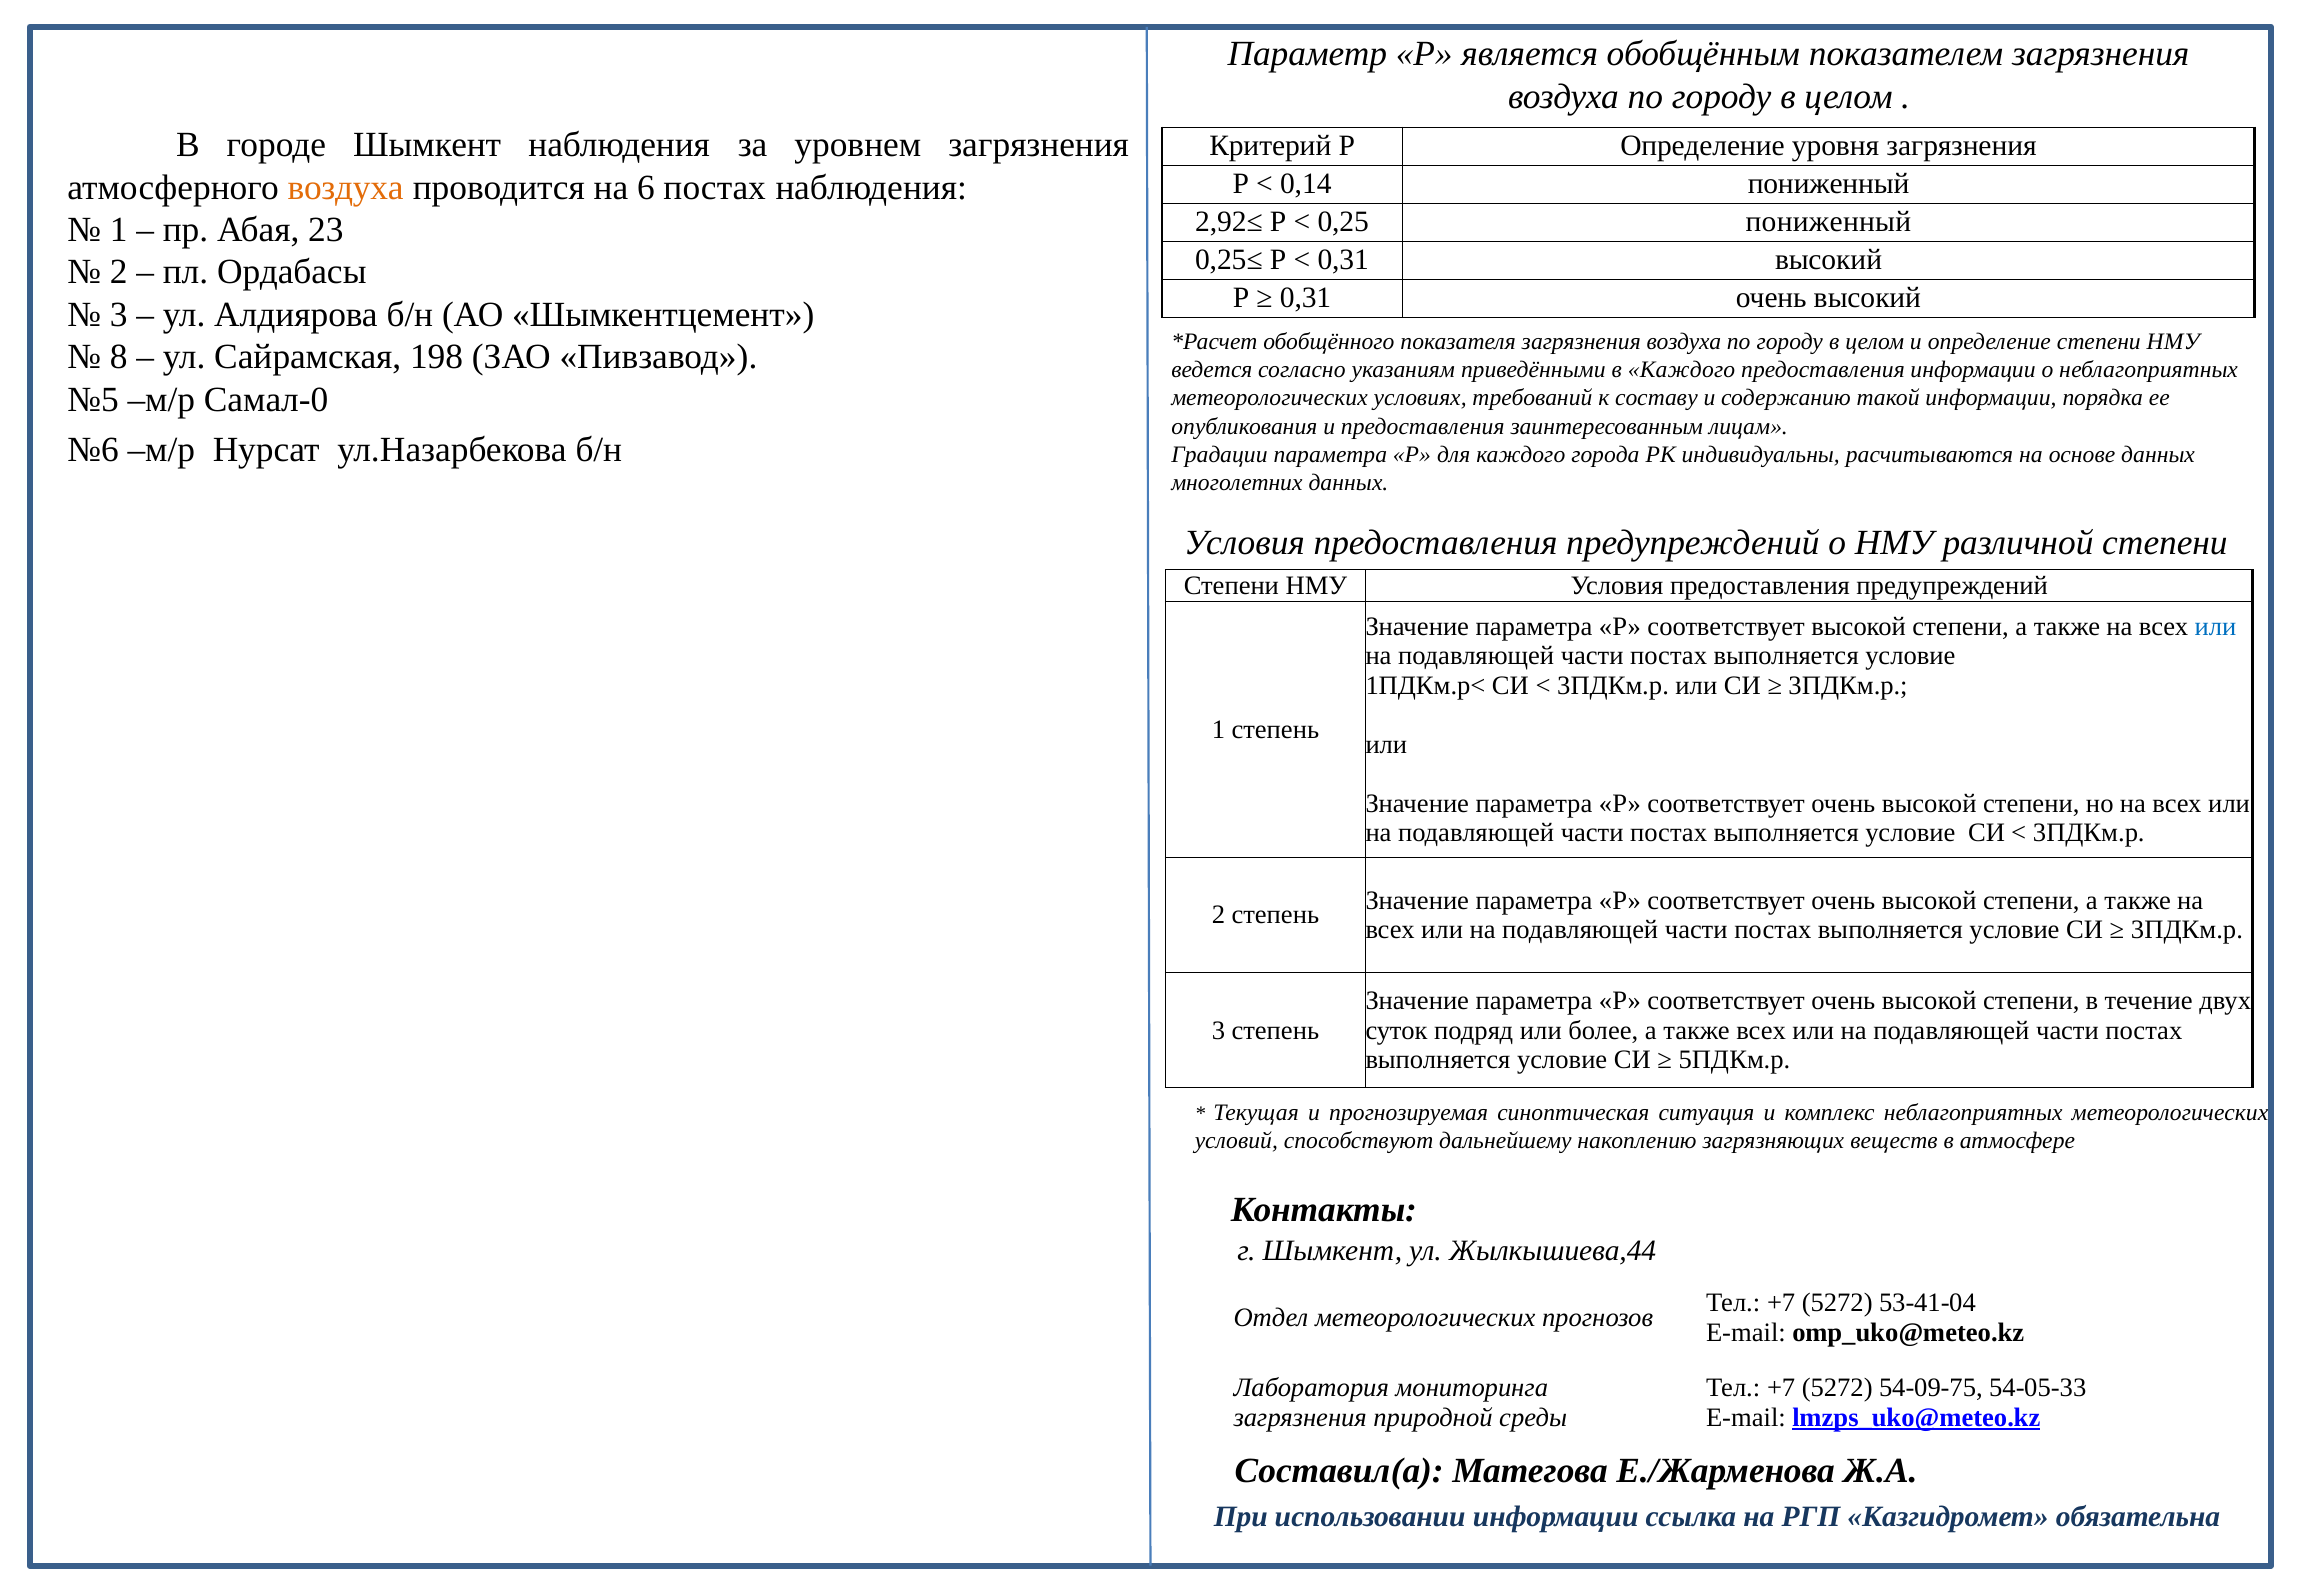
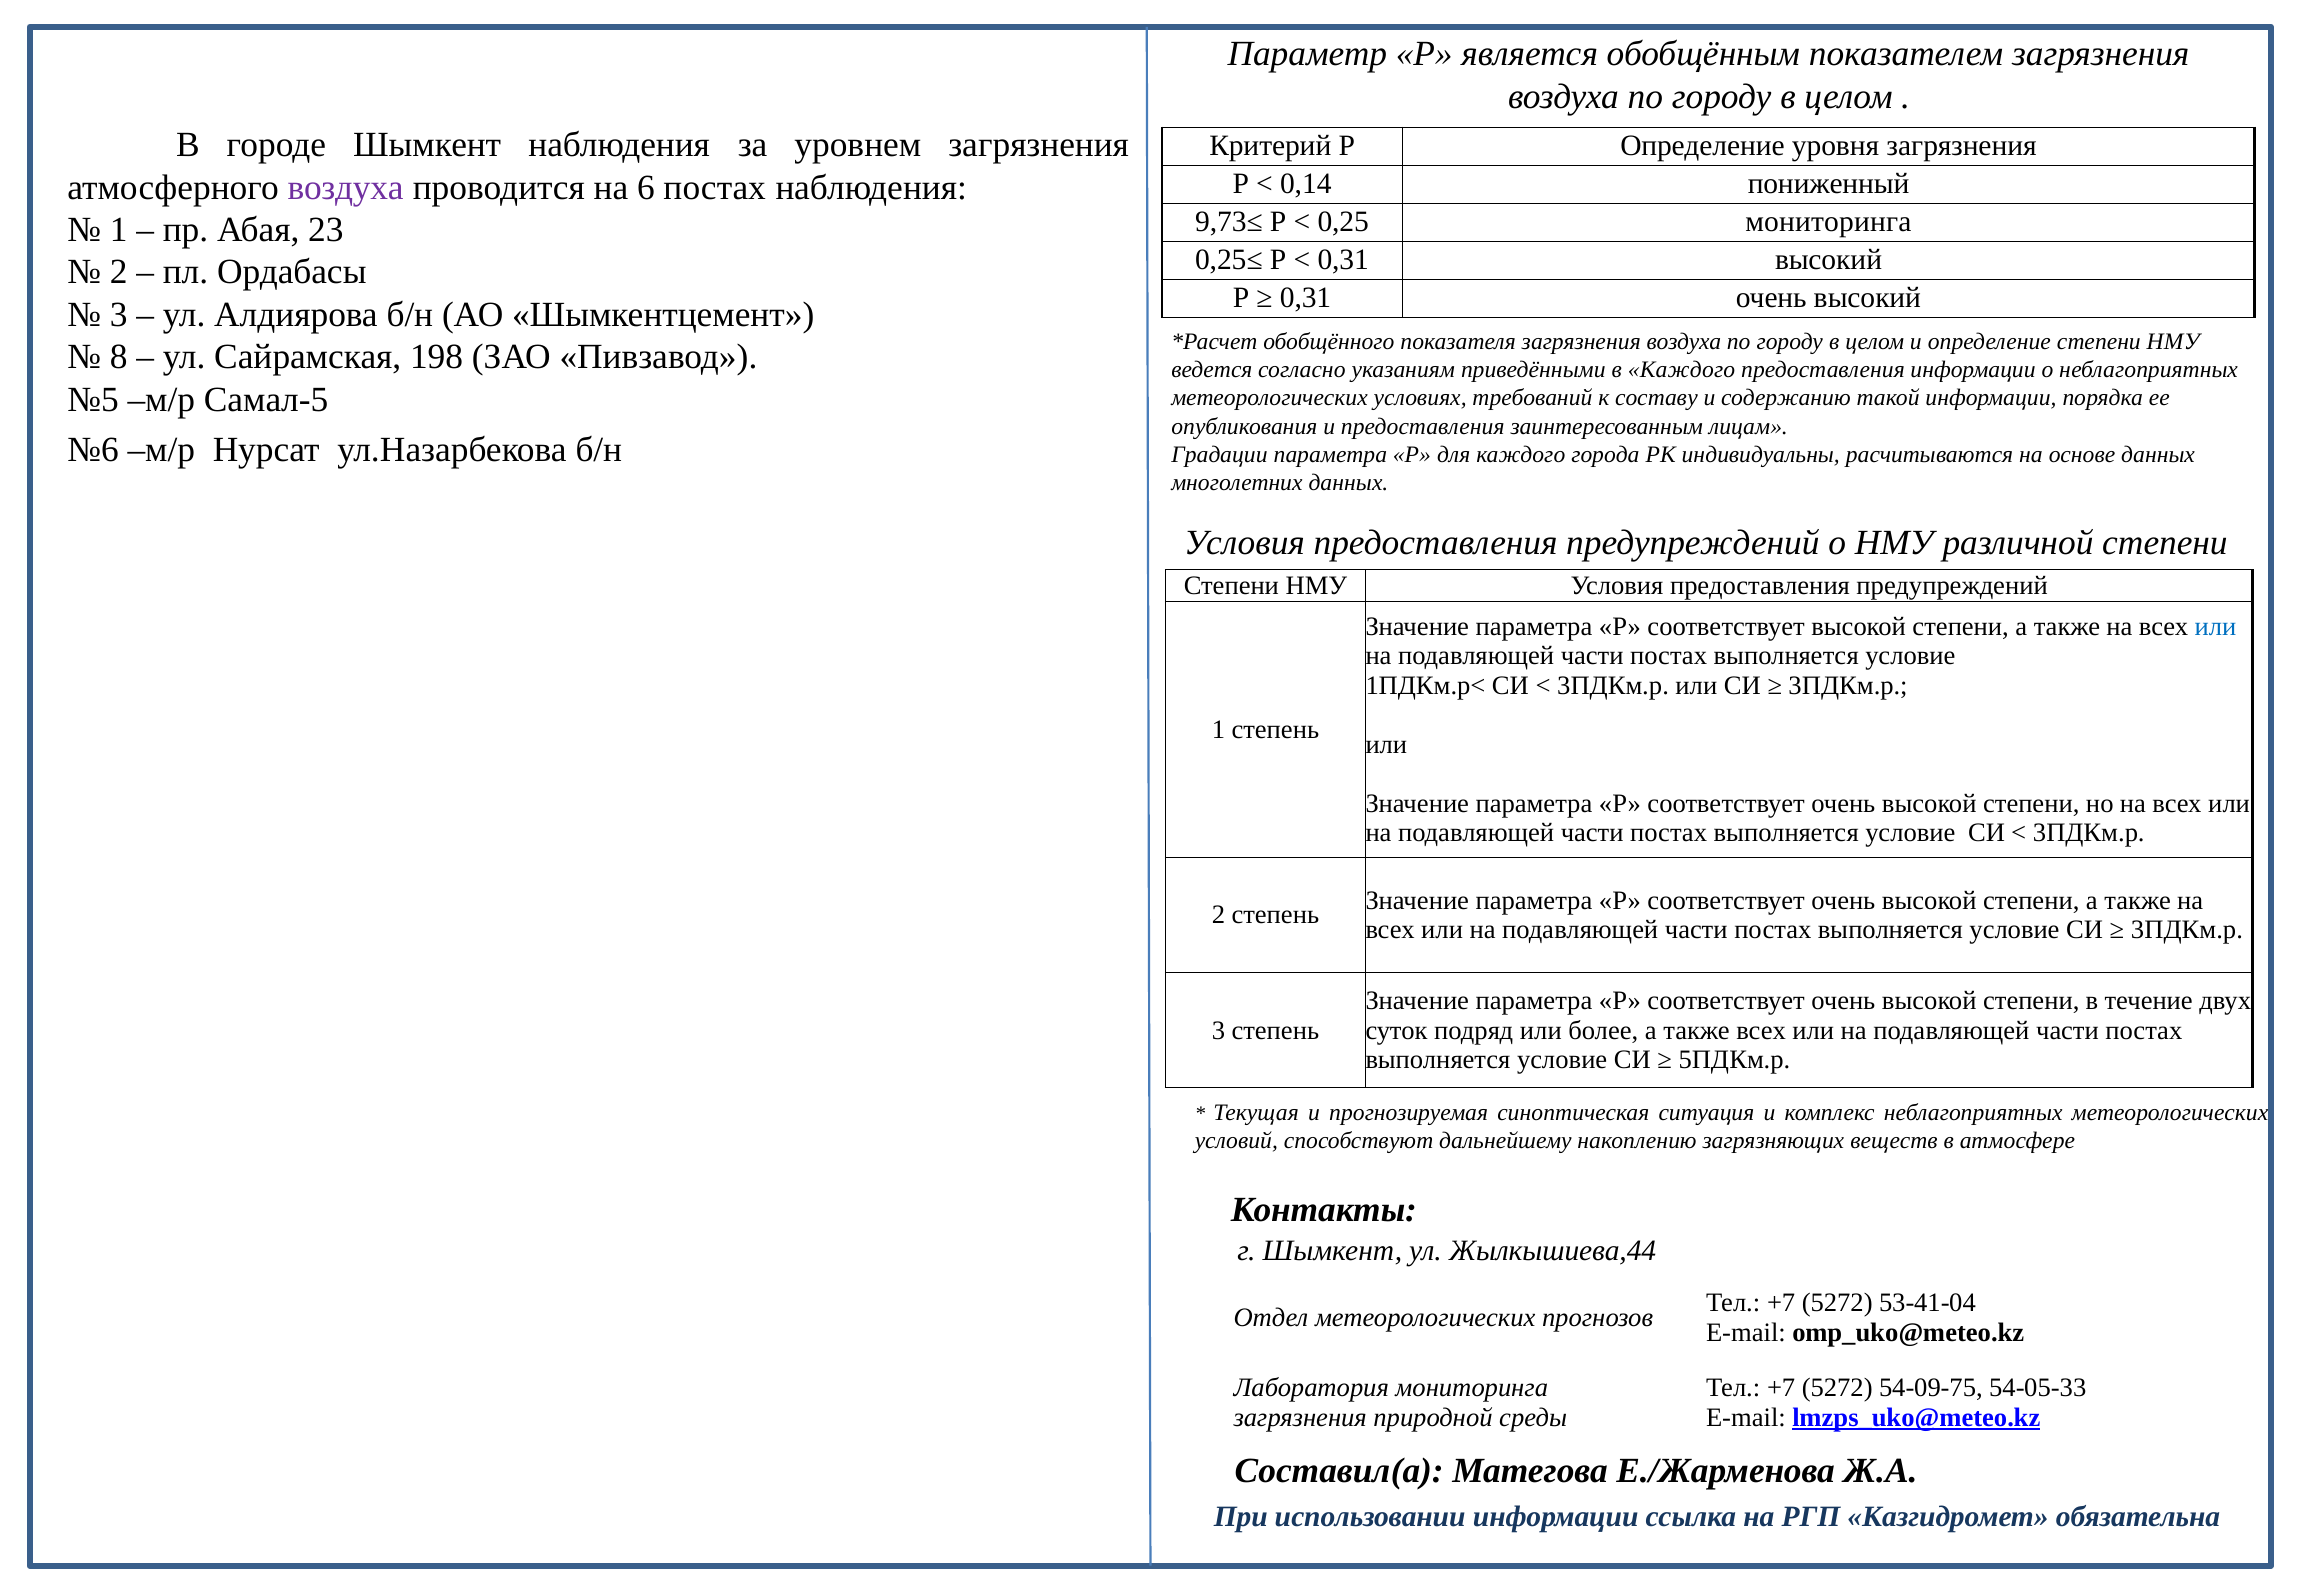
воздуха colour: orange -> purple (346, 187)
2,92≤: 2,92≤ -> 9,73≤ (1229, 222)
0,25 пониженный: пониженный -> мониторинга (1828, 222)
Самал-0: Самал-0 -> Самал-5 (266, 400)
